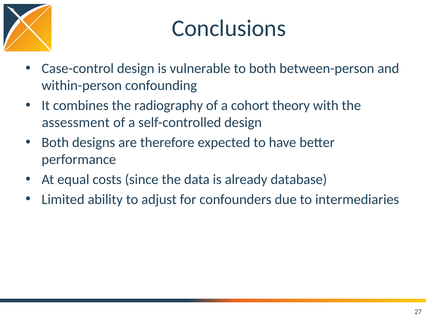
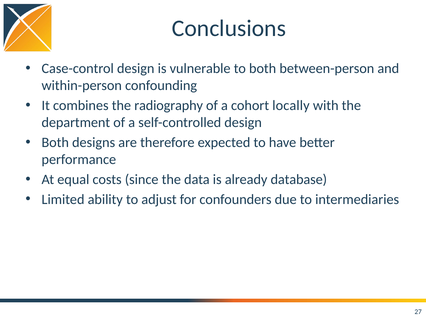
theory: theory -> locally (291, 105)
assessment: assessment -> department (76, 122)
